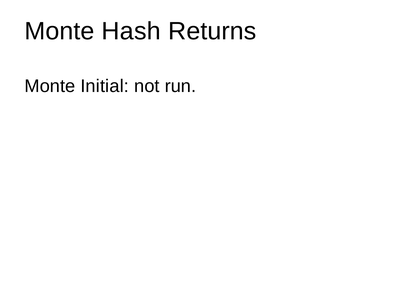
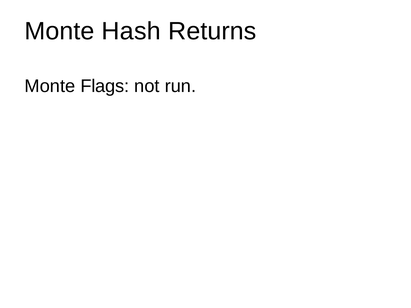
Initial: Initial -> Flags (105, 86)
